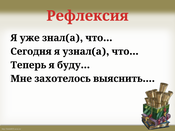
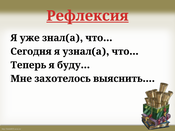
Рефлексия underline: none -> present (87, 16)
